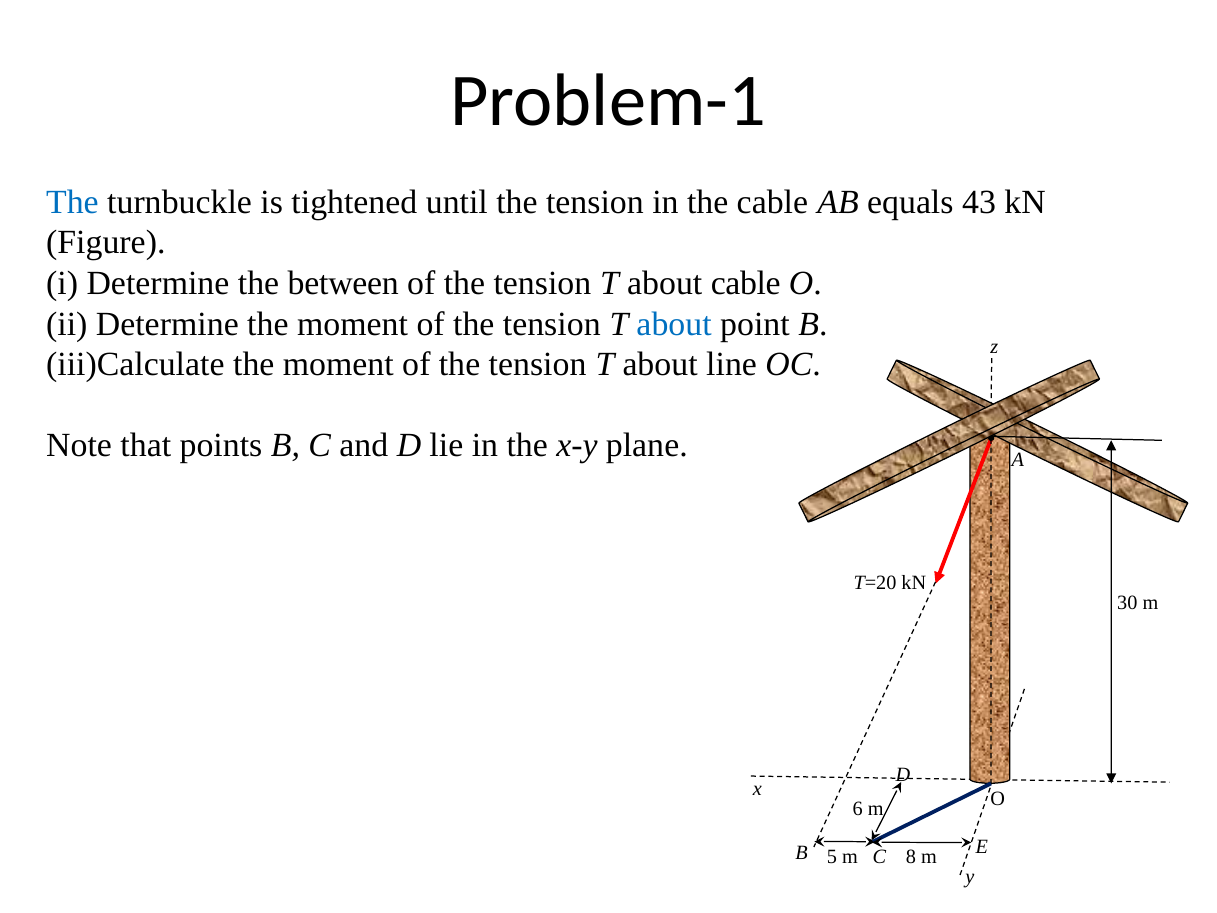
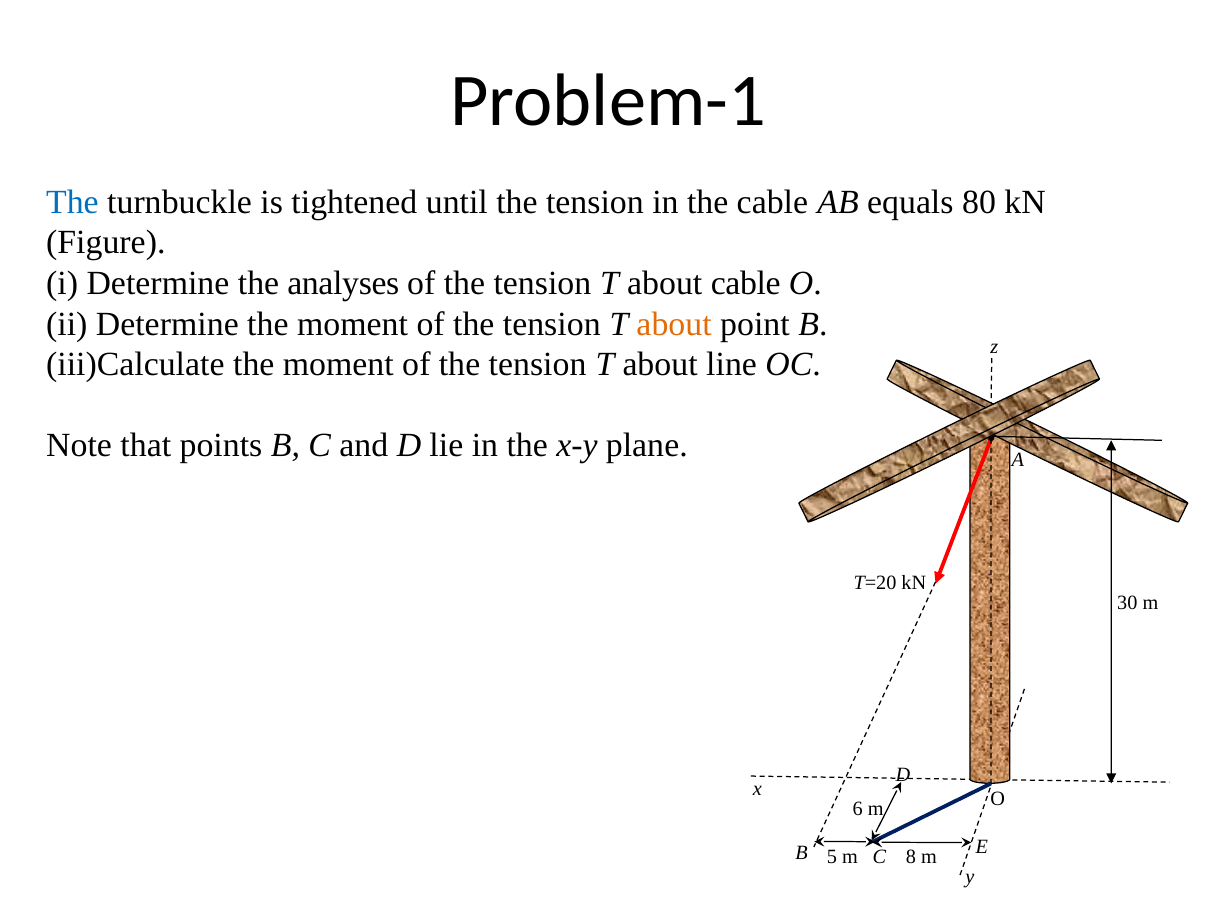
43: 43 -> 80 (979, 202)
between: between -> analyses (343, 283)
about colour: blue -> orange (674, 324)
